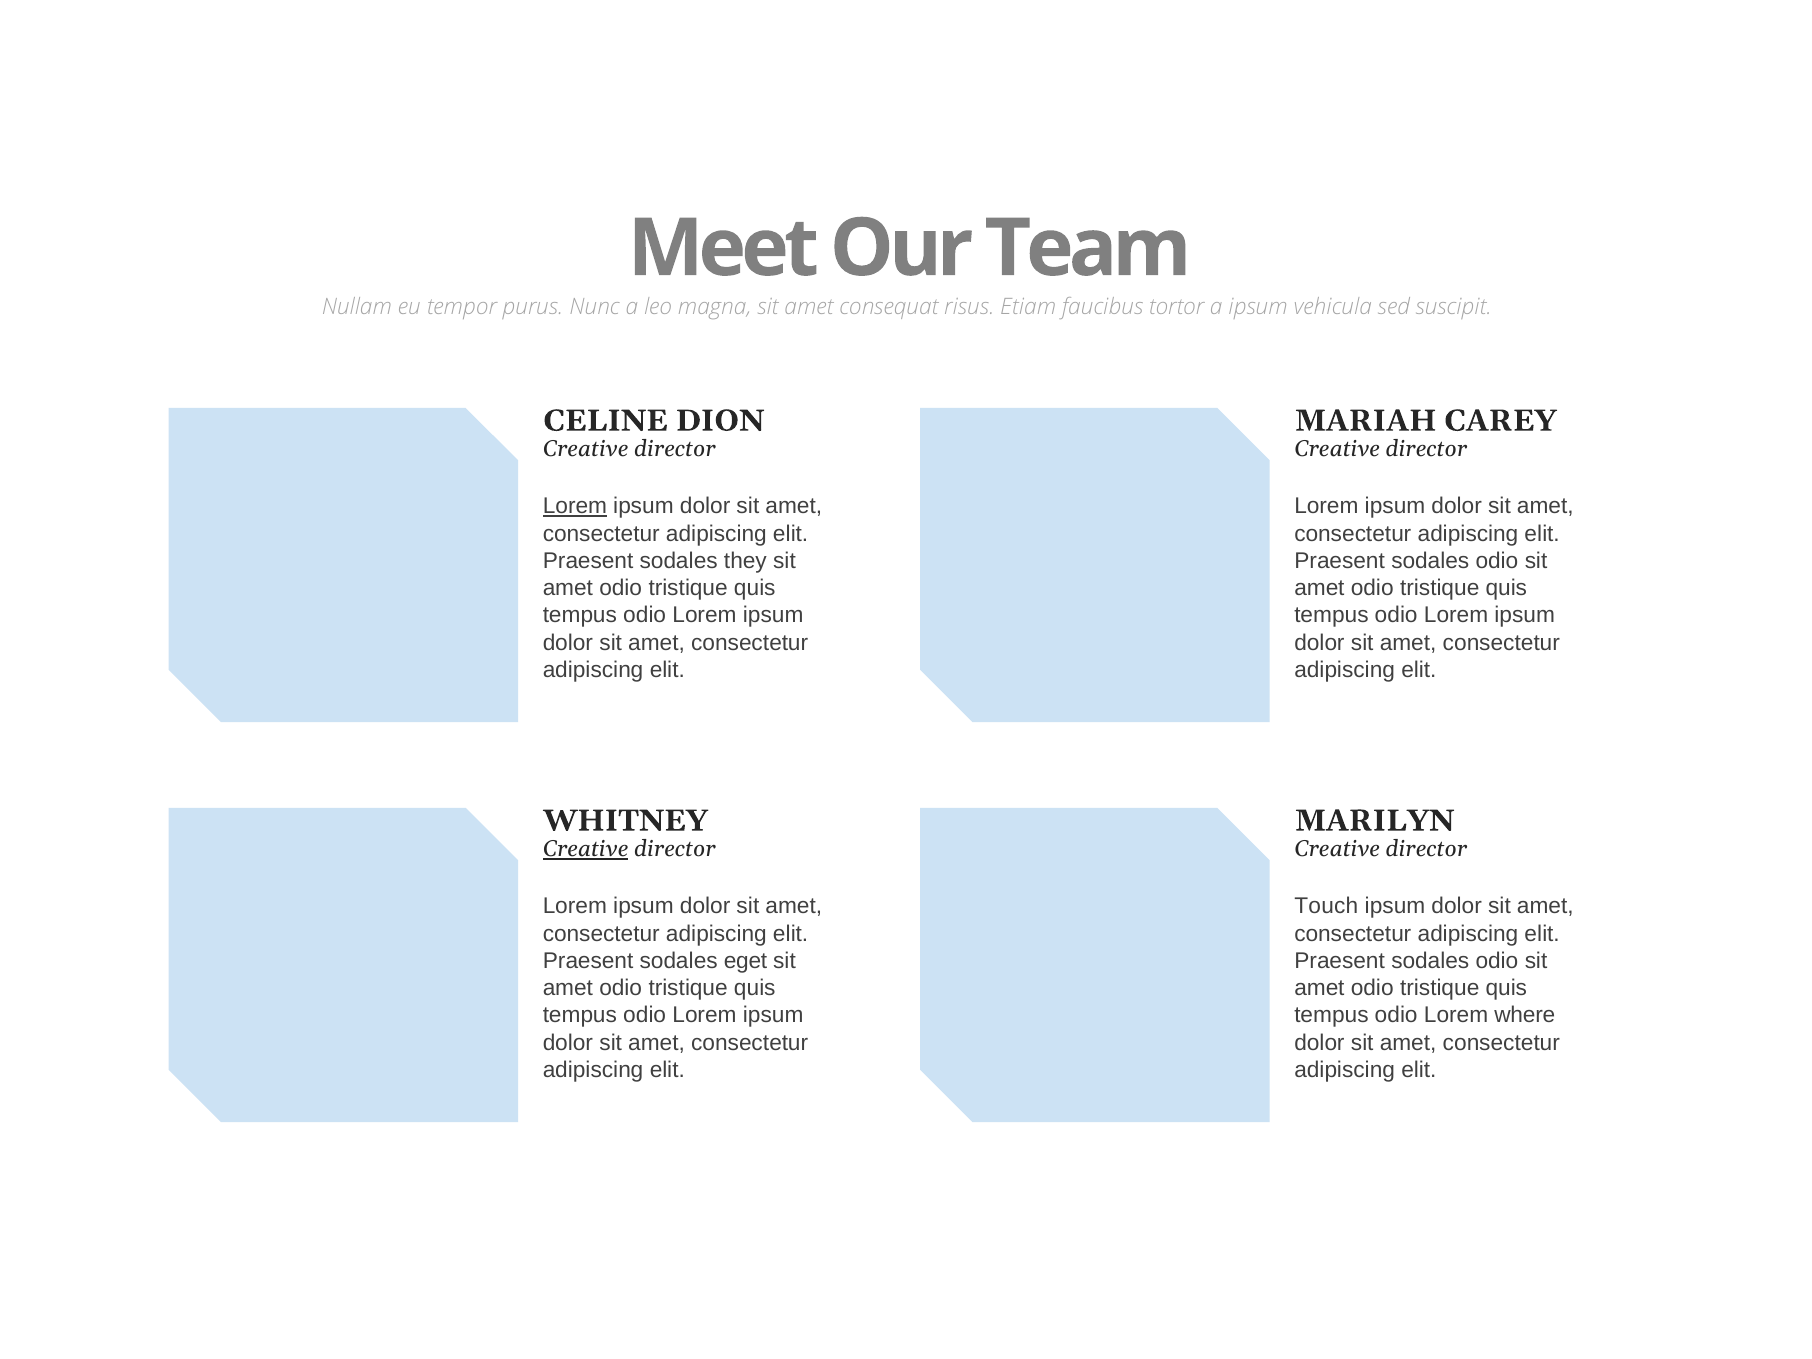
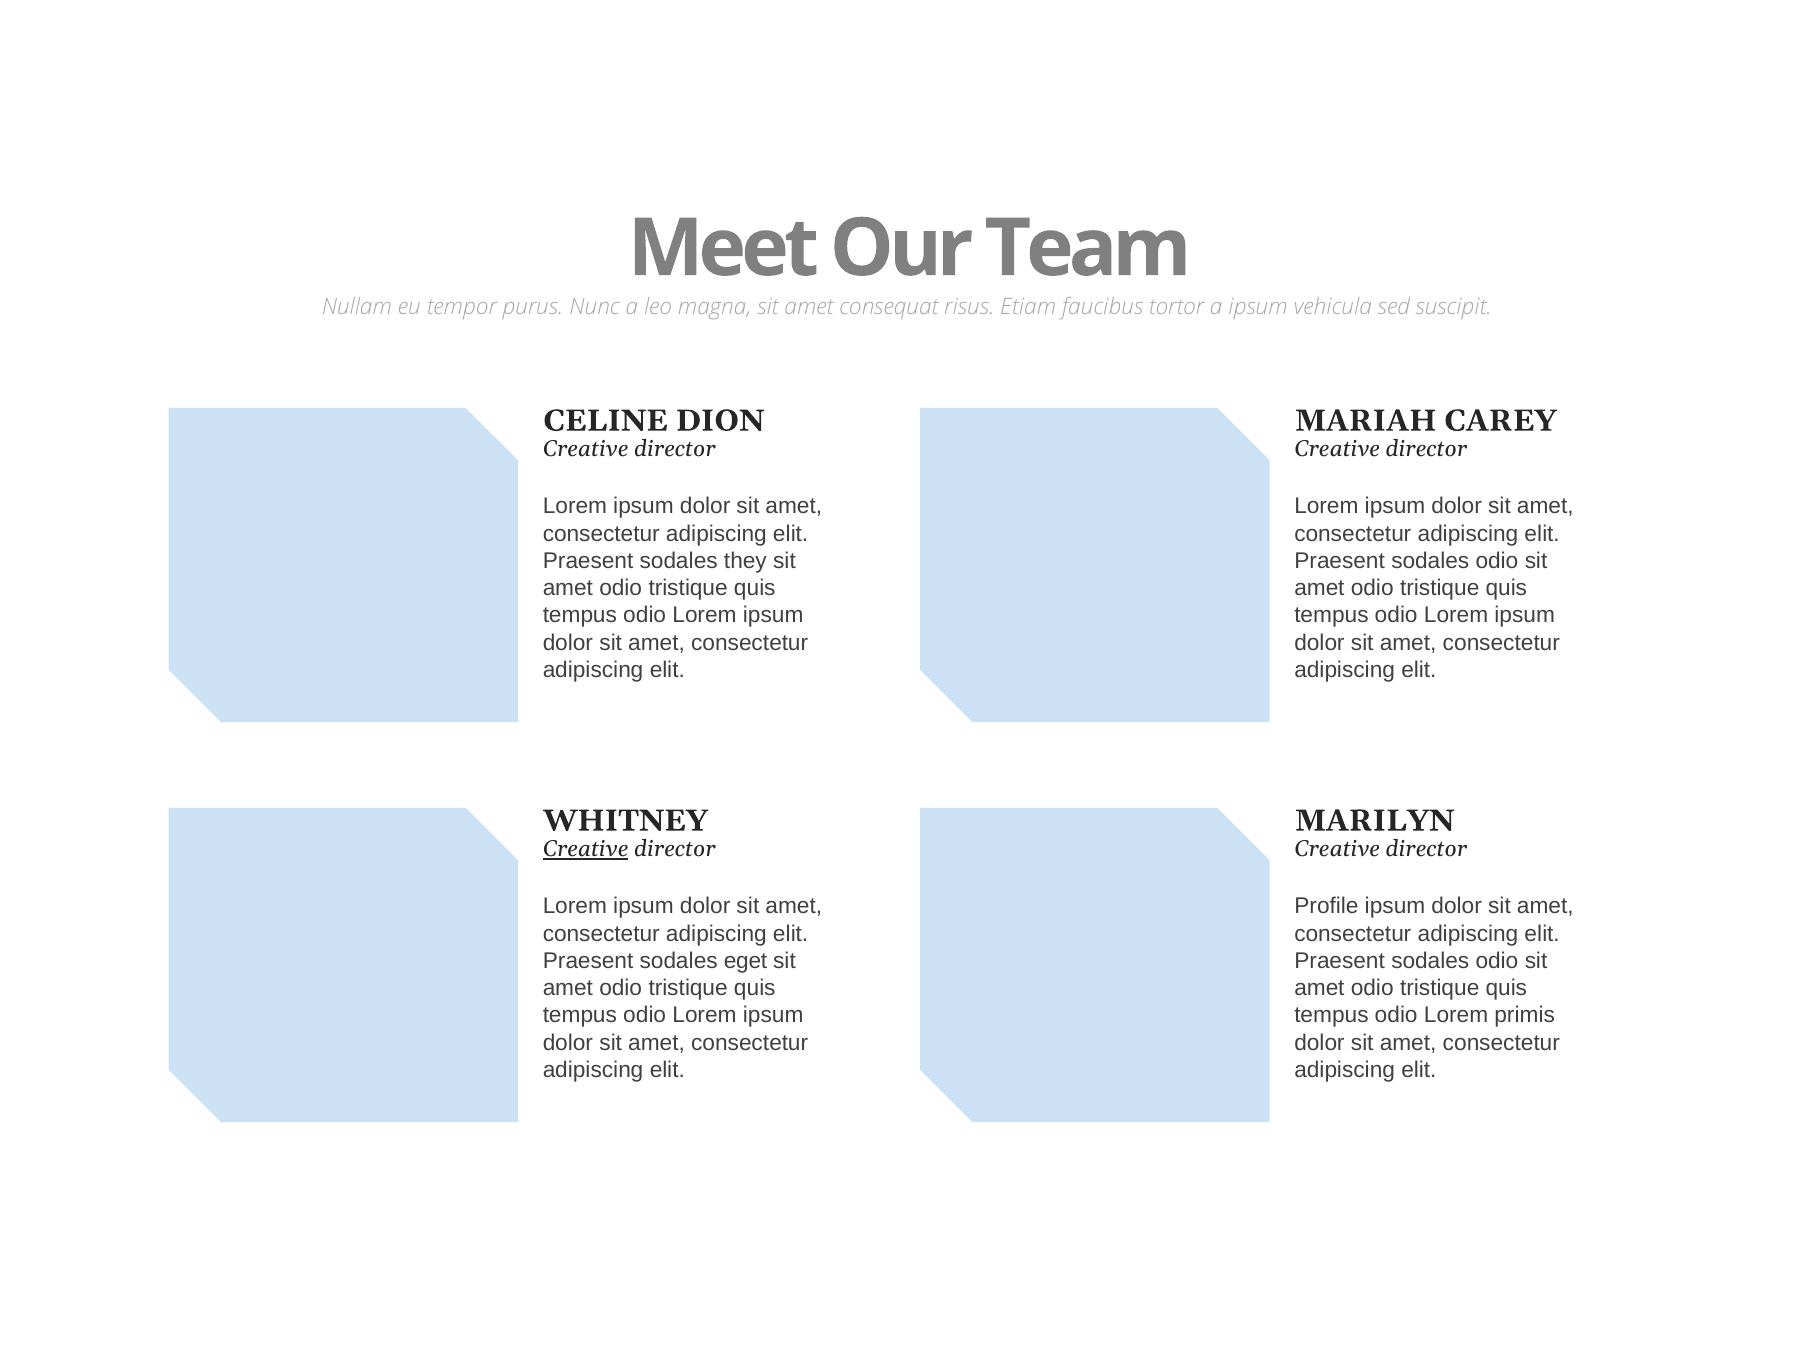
Lorem underline: present -> none (575, 506)
Touch: Touch -> Profile (1326, 906)
where: where -> primis (1525, 1015)
